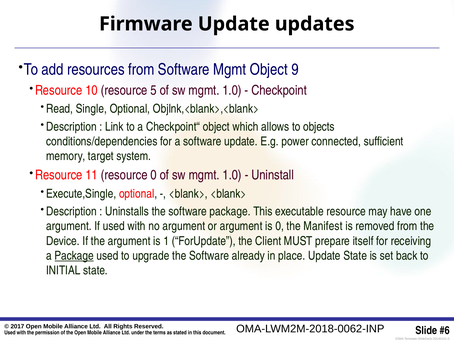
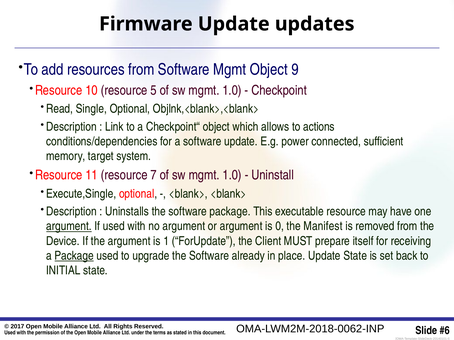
objects: objects -> actions (319, 127)
resource 0: 0 -> 7 (154, 175)
argument underline: none -> present (69, 227)
